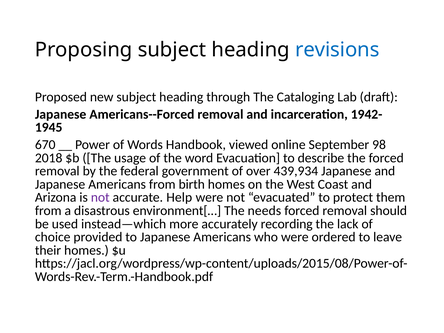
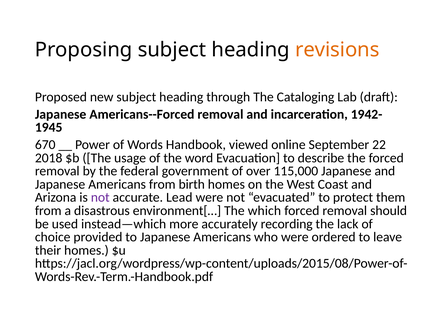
revisions colour: blue -> orange (337, 50)
98: 98 -> 22 (379, 145)
439,934: 439,934 -> 115,000 (296, 171)
Help: Help -> Lead (179, 198)
needs: needs -> which (264, 211)
